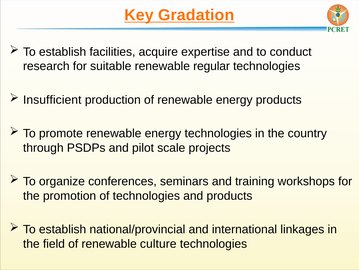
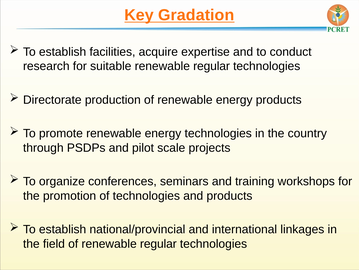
Insufficient: Insufficient -> Directorate (52, 100)
of renewable culture: culture -> regular (158, 243)
